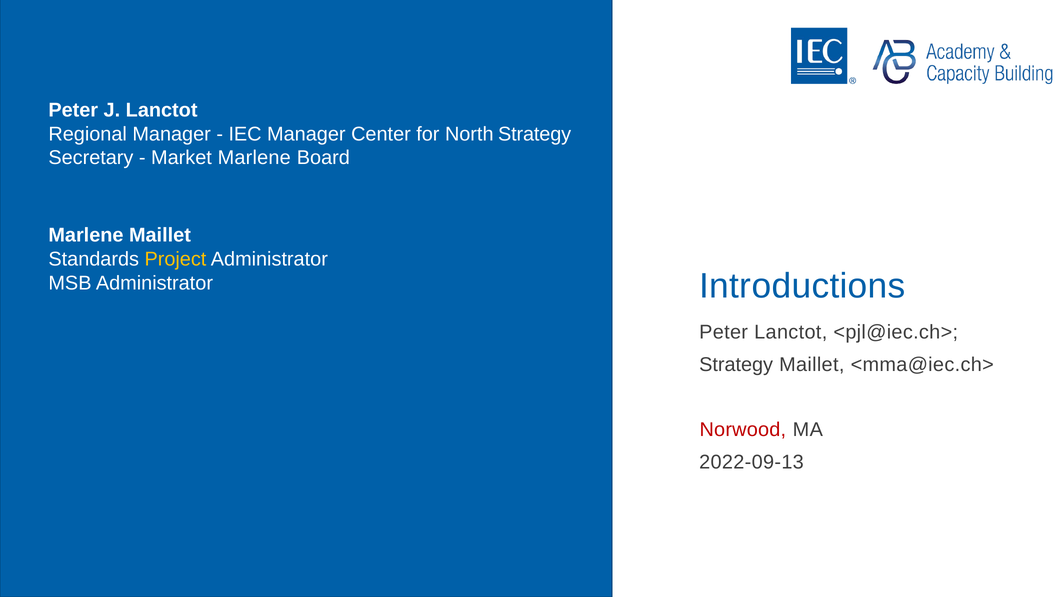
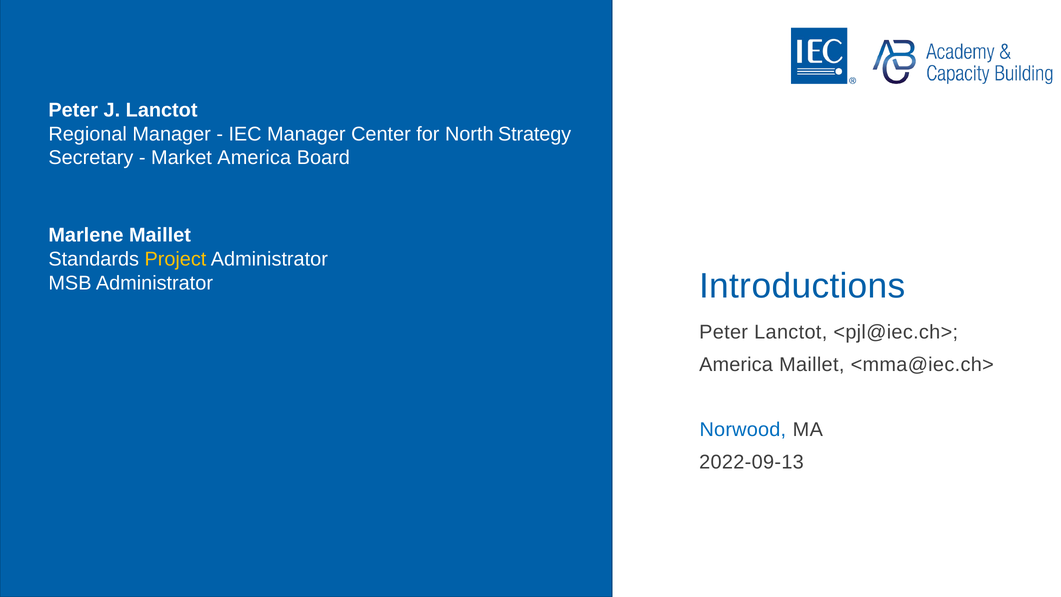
Market Marlene: Marlene -> America (254, 158)
Strategy: Strategy -> America (736, 365)
Norwood colour: red -> blue (743, 430)
